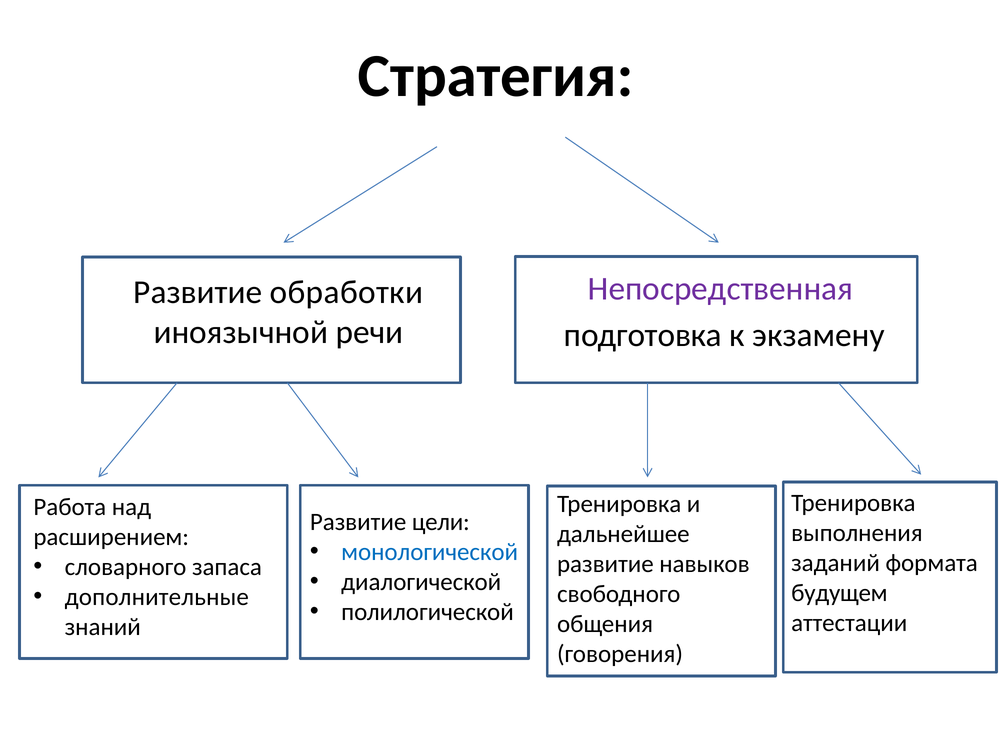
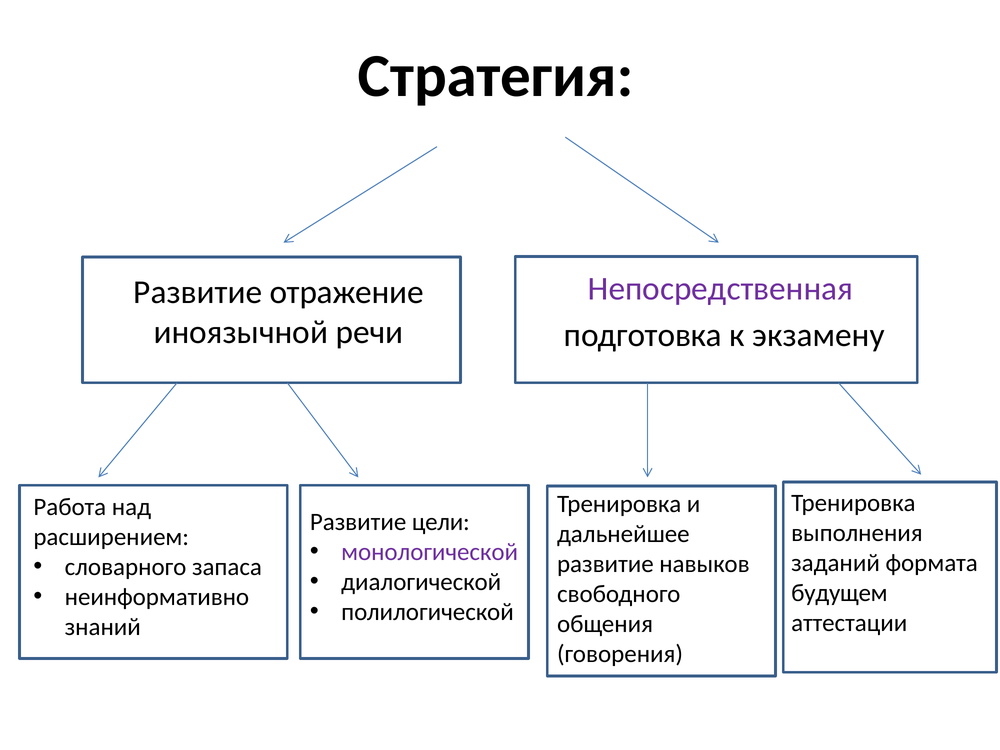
обработки: обработки -> отражение (347, 292)
монологической colour: blue -> purple (430, 552)
дополнительные: дополнительные -> неинформативно (157, 597)
